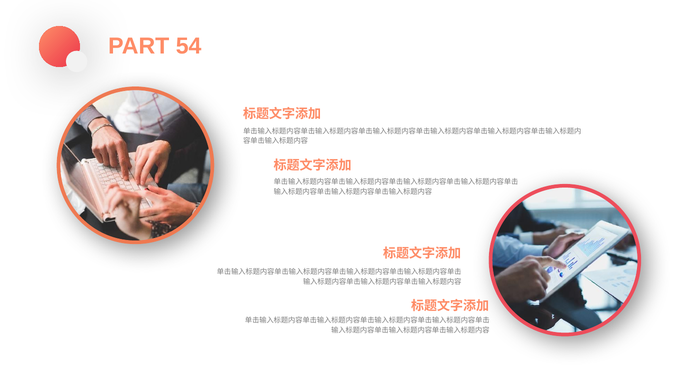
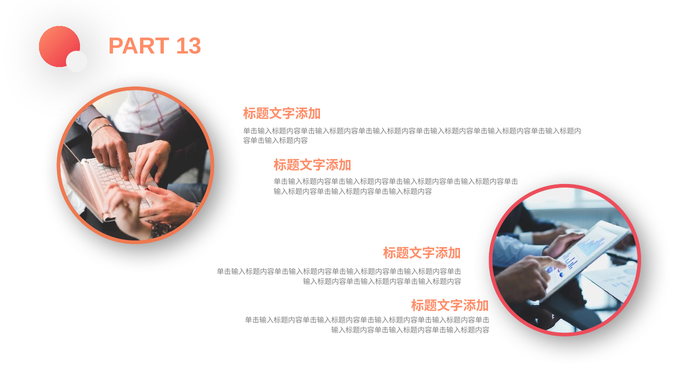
54: 54 -> 13 (189, 46)
